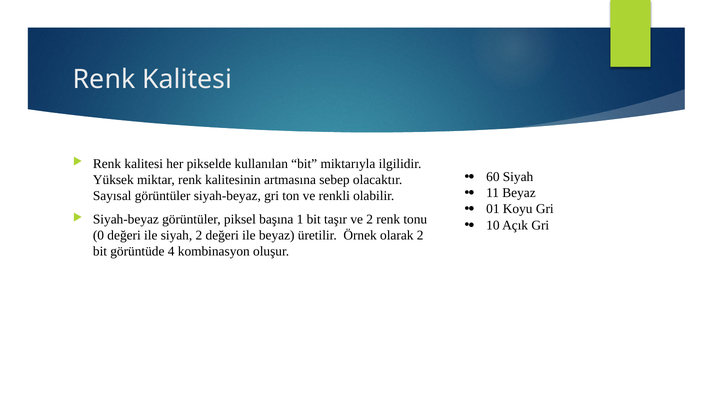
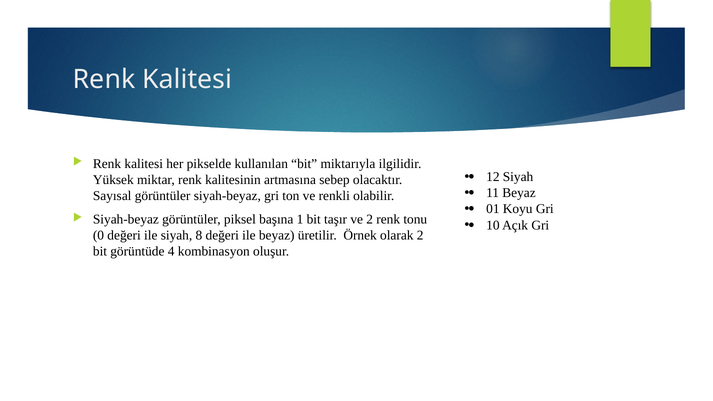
60: 60 -> 12 (493, 177)
siyah 2: 2 -> 8 (199, 235)
